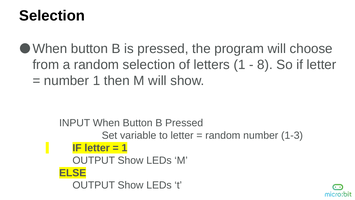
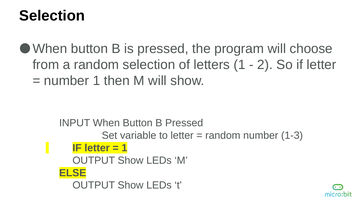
8: 8 -> 2 (265, 65)
